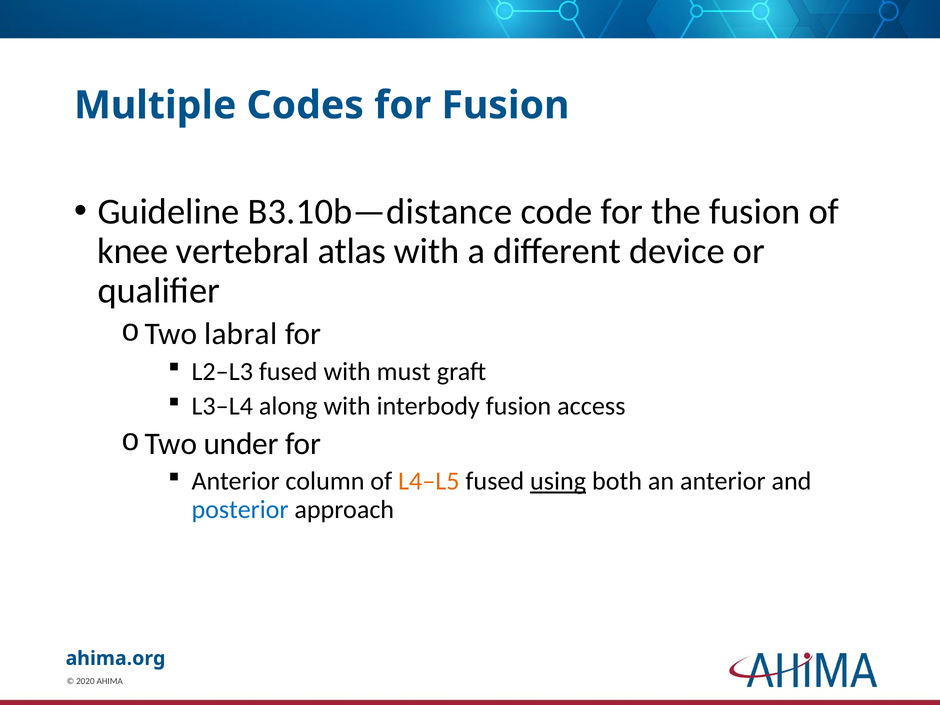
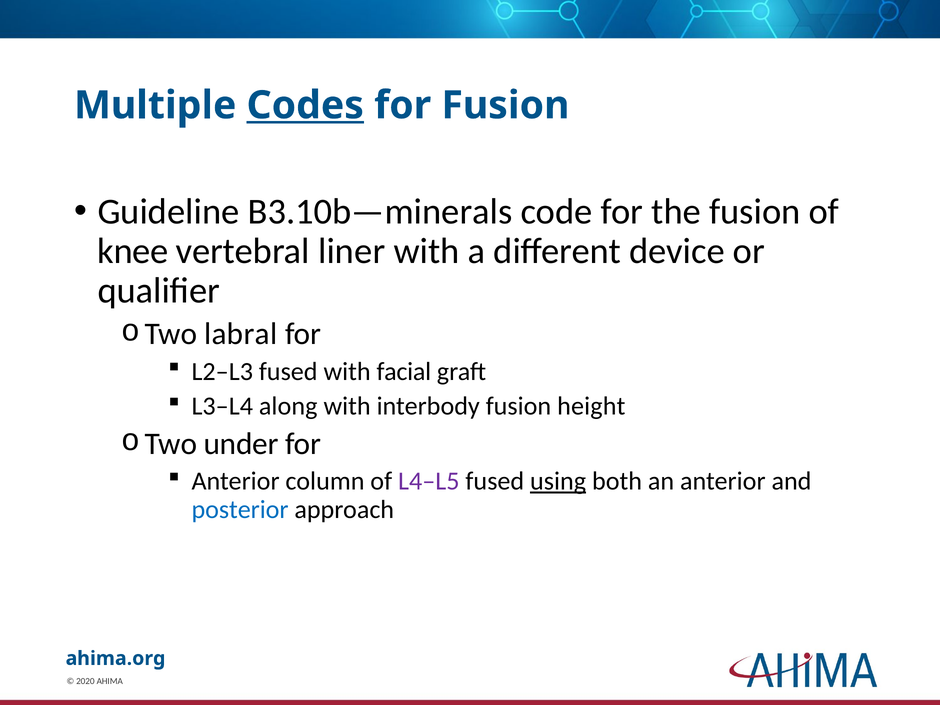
Codes underline: none -> present (305, 105)
B3.10b—distance: B3.10b—distance -> B3.10b—minerals (380, 212)
atlas: atlas -> liner (352, 251)
must: must -> facial (404, 371)
access: access -> height (591, 406)
L4–L5 colour: orange -> purple (429, 481)
